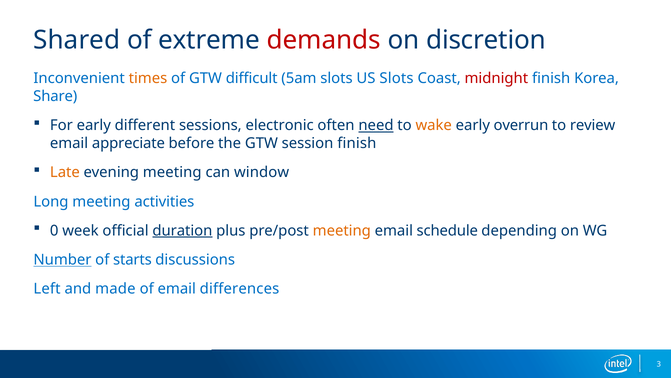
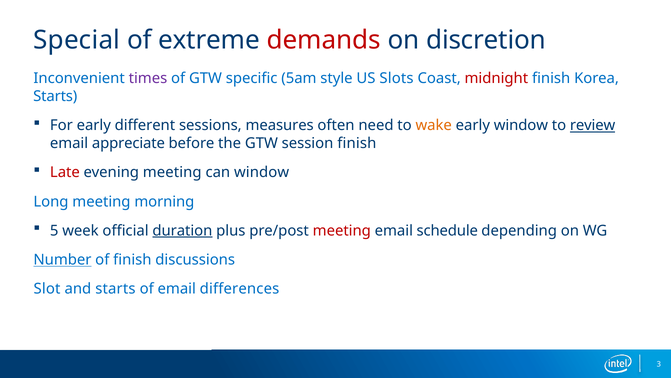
Shared: Shared -> Special (77, 40)
times colour: orange -> purple (148, 78)
difficult: difficult -> specific (252, 78)
5am slots: slots -> style (336, 78)
Share: Share -> Starts (55, 96)
electronic: electronic -> measures (280, 125)
need underline: present -> none (376, 125)
early overrun: overrun -> window (521, 125)
review underline: none -> present (593, 125)
Late colour: orange -> red (65, 172)
activities: activities -> morning (164, 201)
0: 0 -> 5 (54, 230)
meeting colour: orange -> red (342, 230)
of starts: starts -> finish (132, 259)
Left: Left -> Slot (47, 289)
and made: made -> starts (115, 289)
